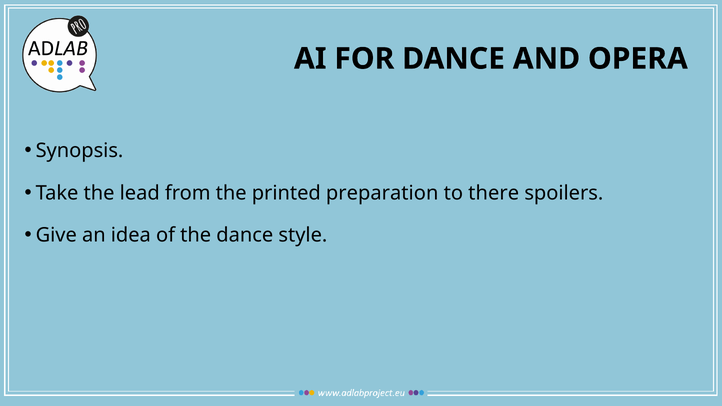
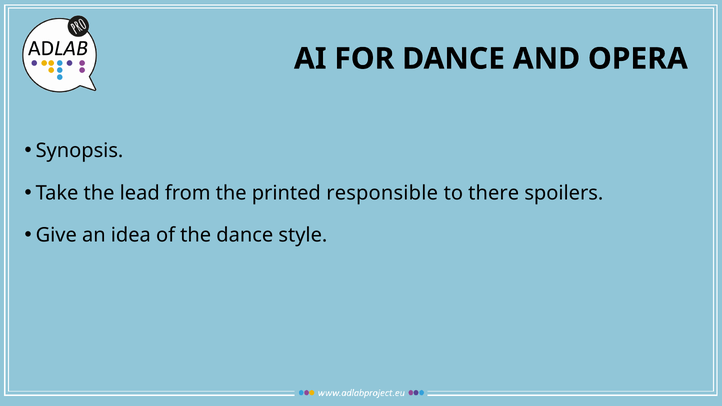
preparation: preparation -> responsible (382, 193)
